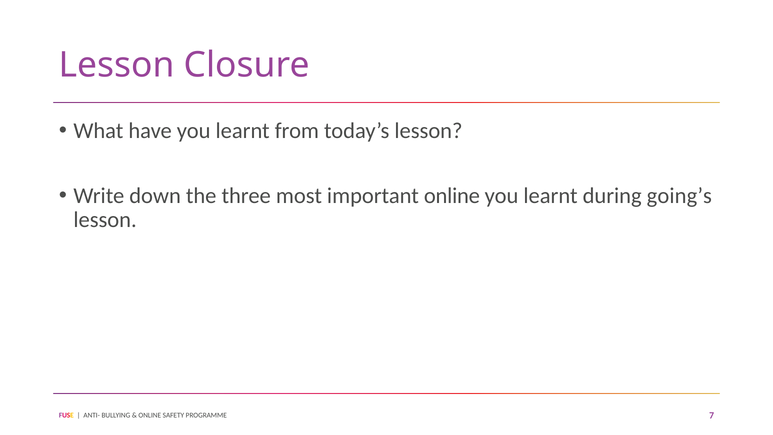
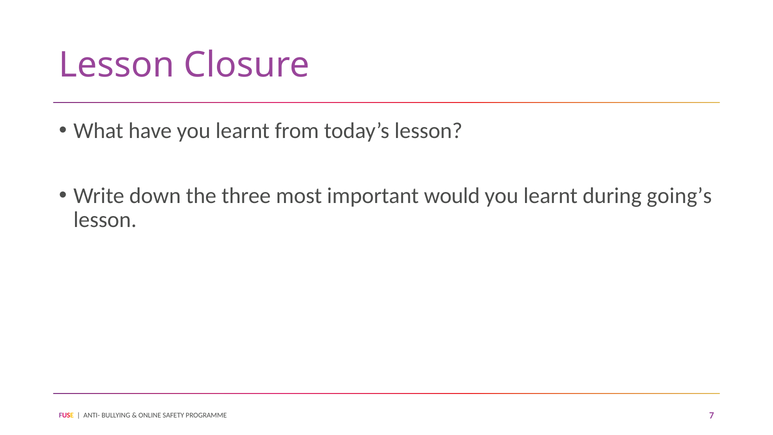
important online: online -> would (452, 196)
